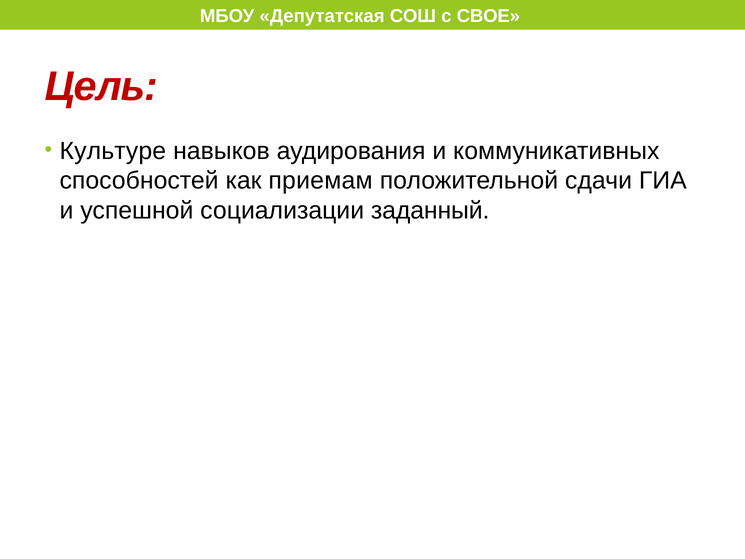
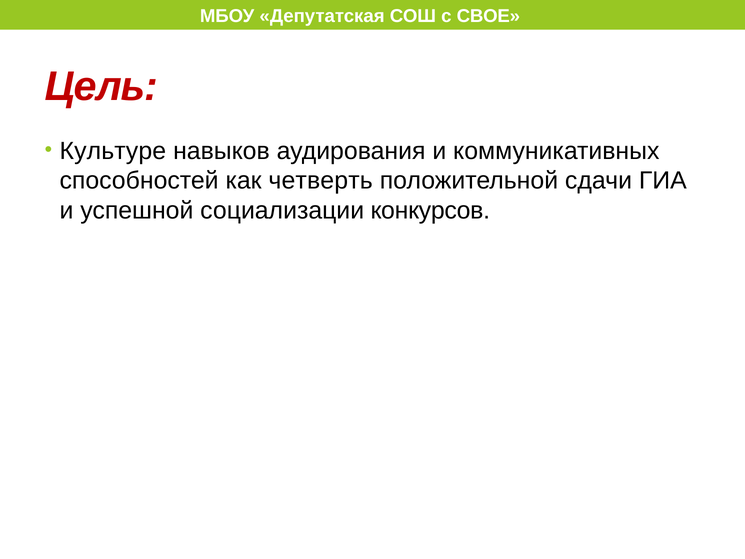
приемам: приемам -> четверть (321, 181)
заданный: заданный -> конкурсов (430, 210)
